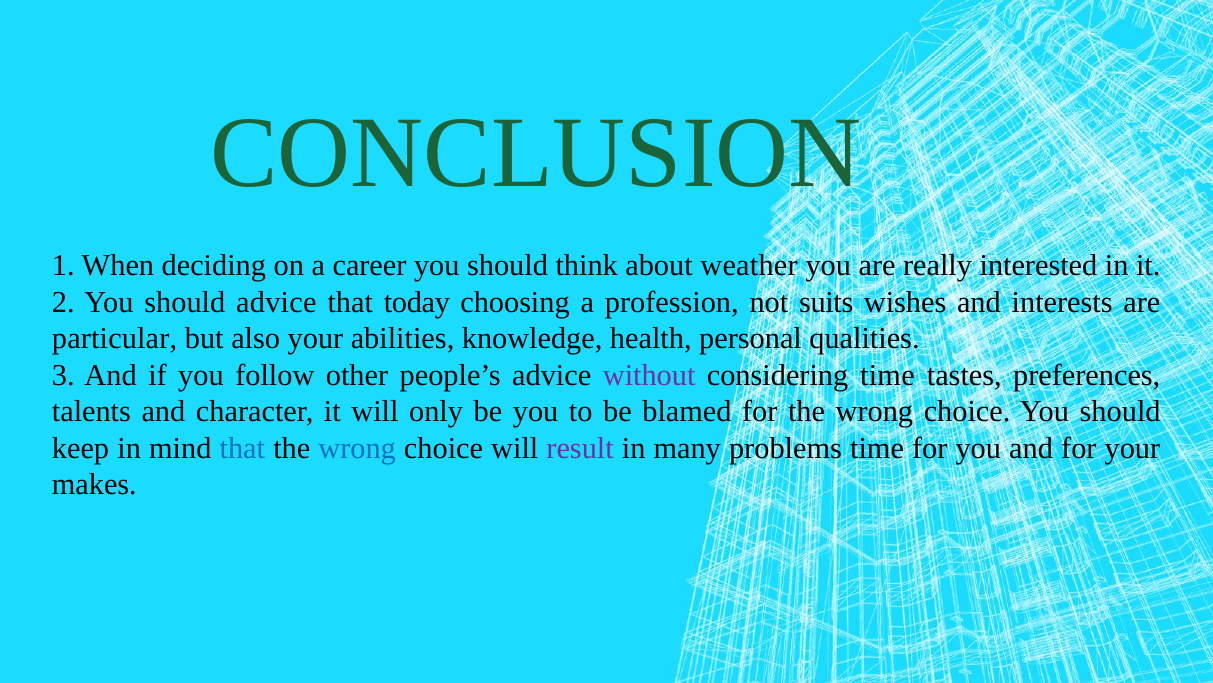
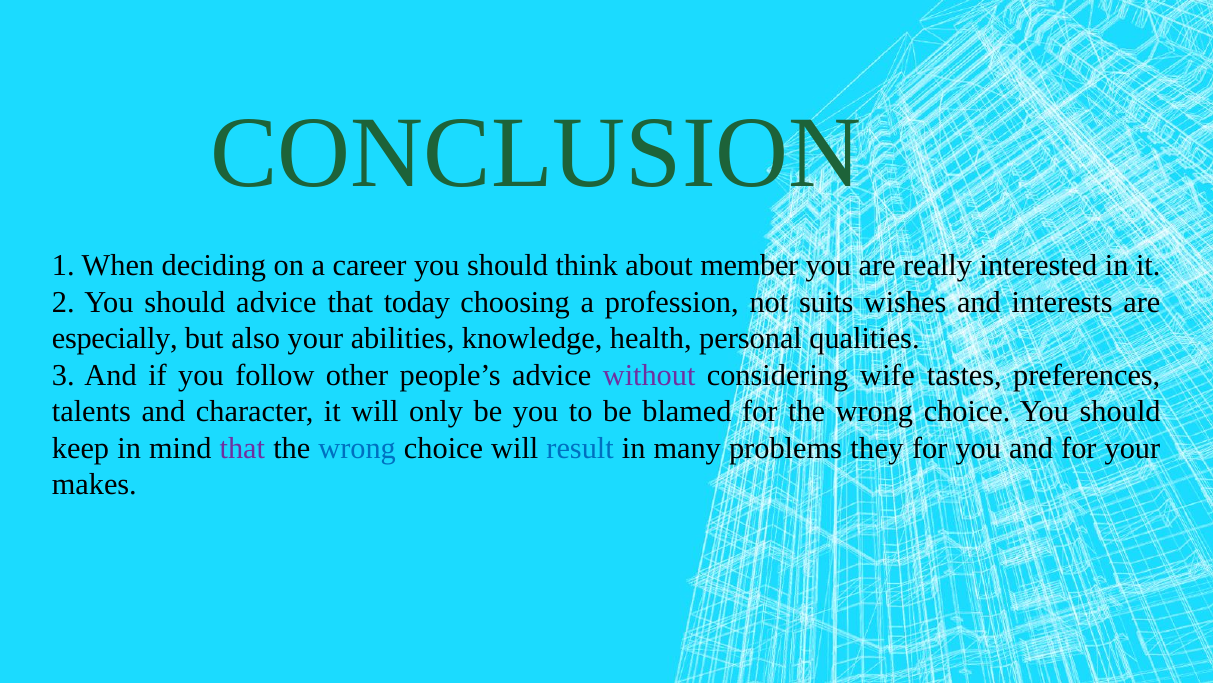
weather: weather -> member (749, 266)
particular: particular -> especially (115, 338)
considering time: time -> wife (887, 375)
that colour: blue -> purple (242, 448)
result colour: purple -> blue (580, 448)
problems time: time -> they (877, 448)
